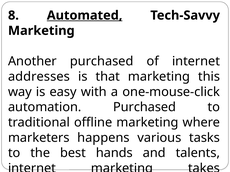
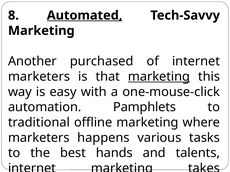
addresses: addresses -> marketers (39, 77)
marketing underline: none -> present (159, 77)
automation Purchased: Purchased -> Pamphlets (145, 107)
